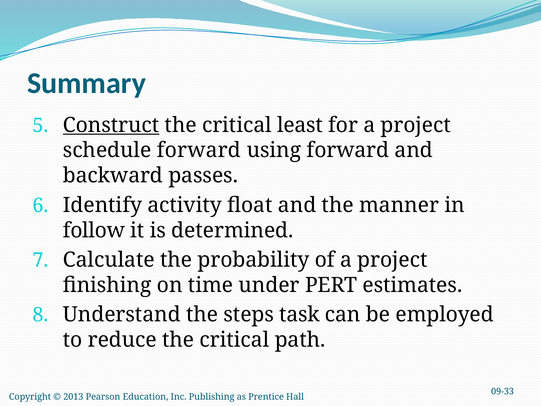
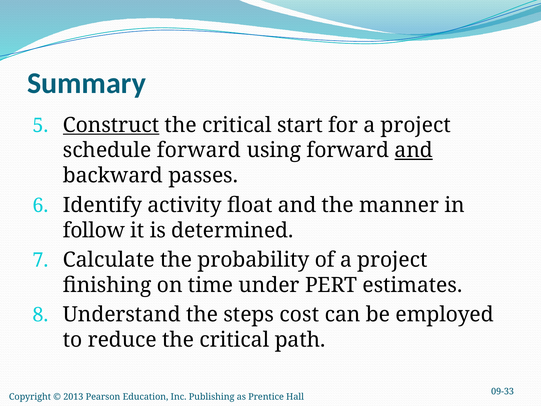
least: least -> start (300, 125)
and underline: none -> present (414, 150)
task: task -> cost (299, 314)
